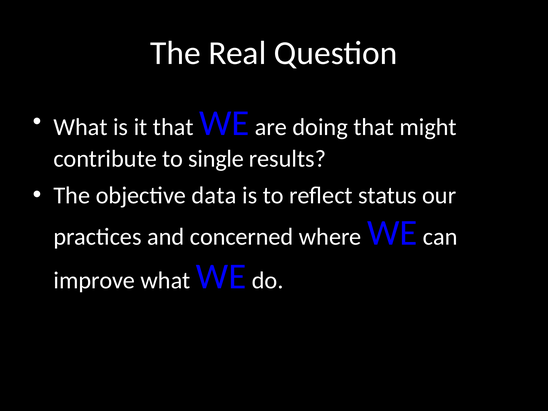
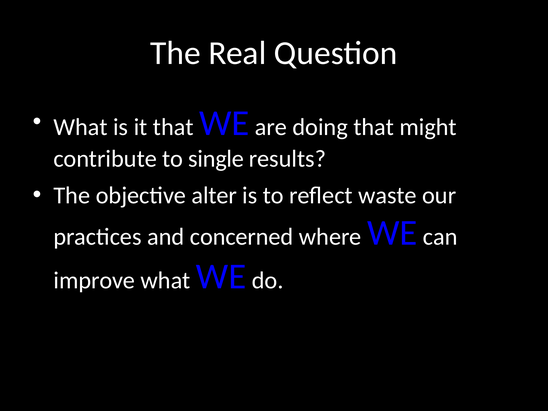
data: data -> alter (214, 195)
status: status -> waste (387, 195)
